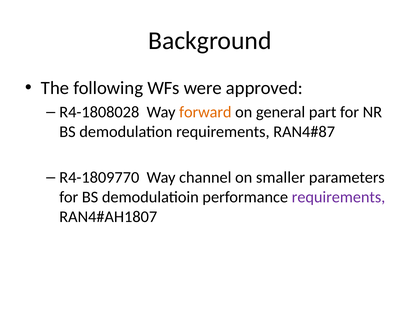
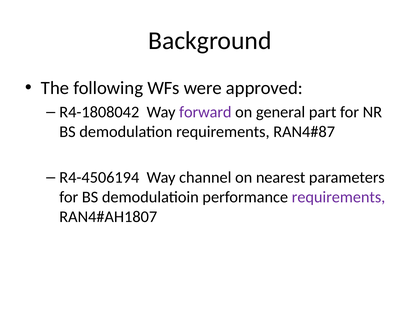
R4-1808028: R4-1808028 -> R4-1808042 (99, 112)
forward colour: orange -> purple (205, 112)
R4-1809770: R4-1809770 -> R4-4506194 (99, 178)
smaller: smaller -> nearest (281, 178)
